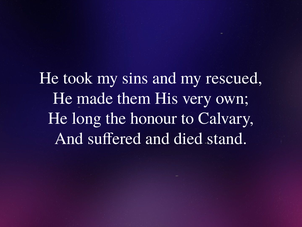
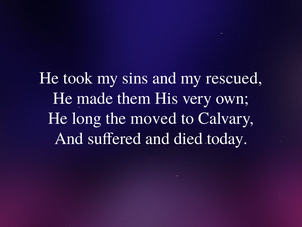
honour: honour -> moved (154, 118)
stand: stand -> today (227, 138)
